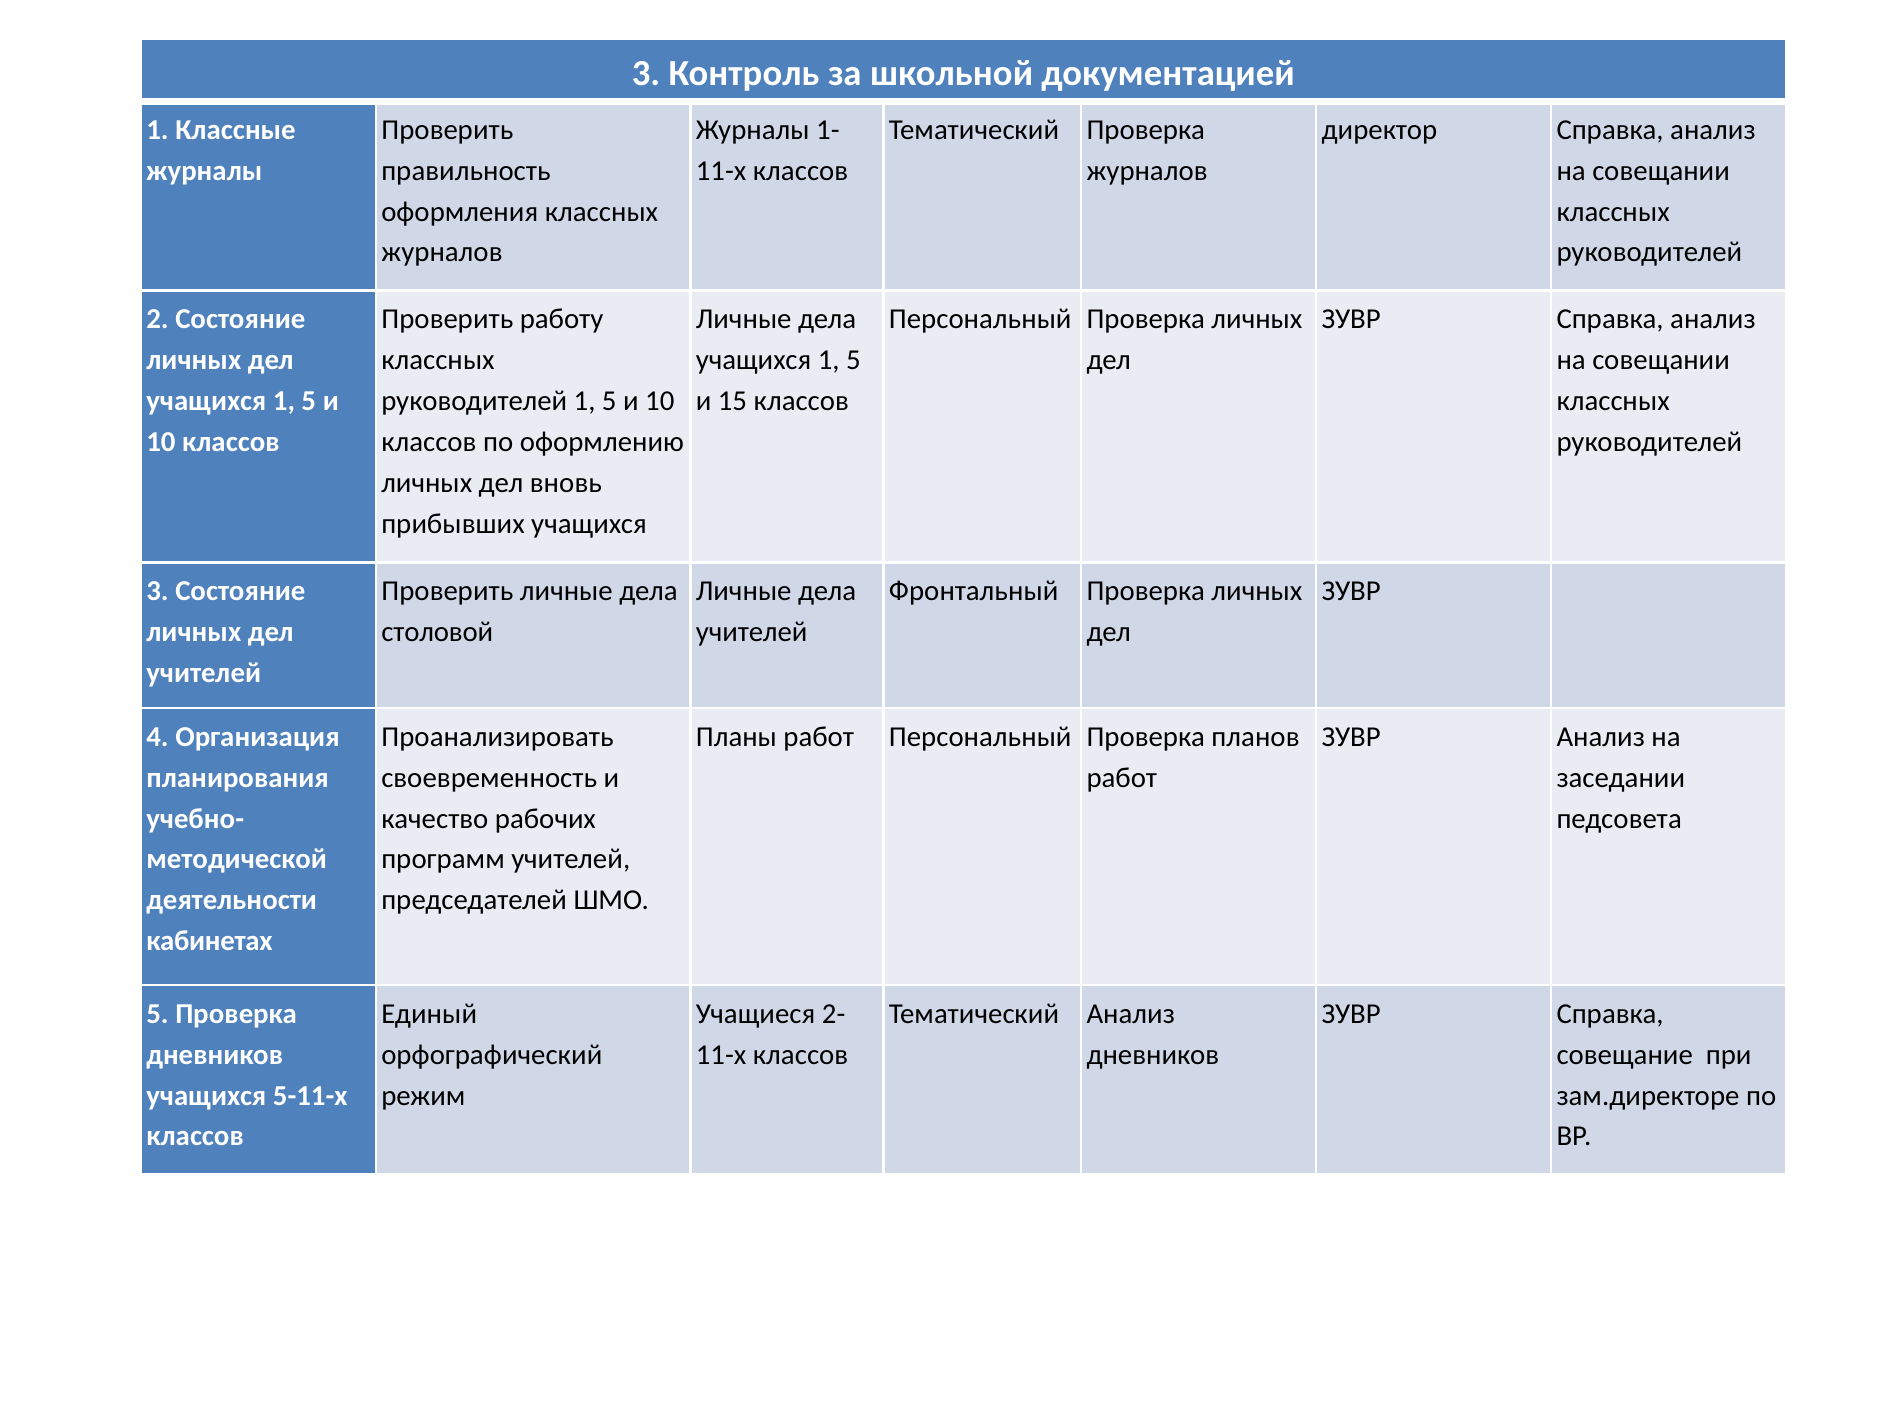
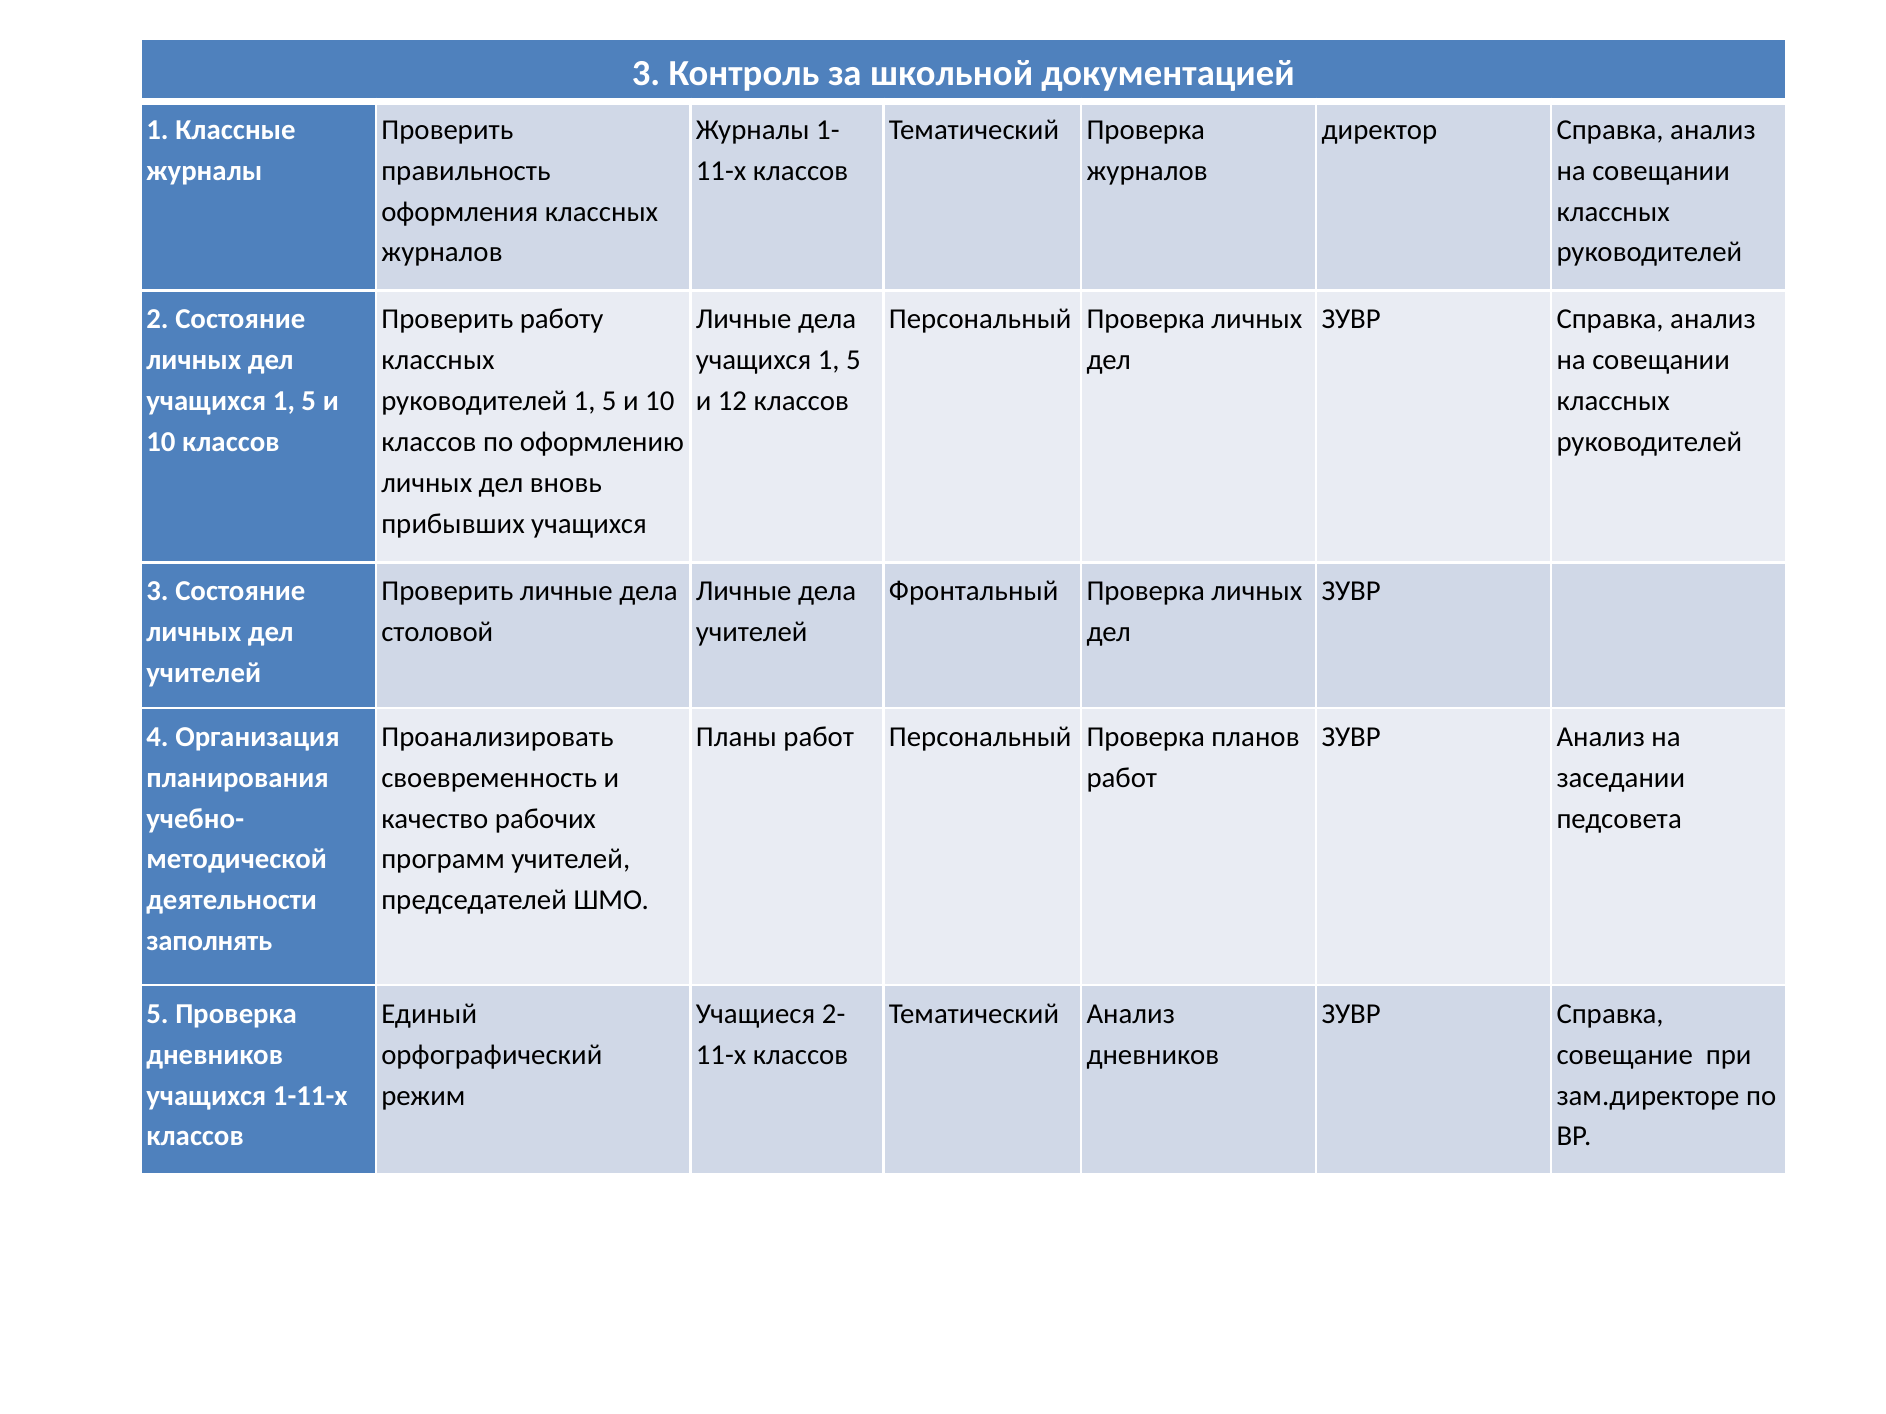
15: 15 -> 12 (732, 401)
кабинетах: кабинетах -> заполнять (209, 941)
5-11-х: 5-11-х -> 1-11-х (310, 1096)
